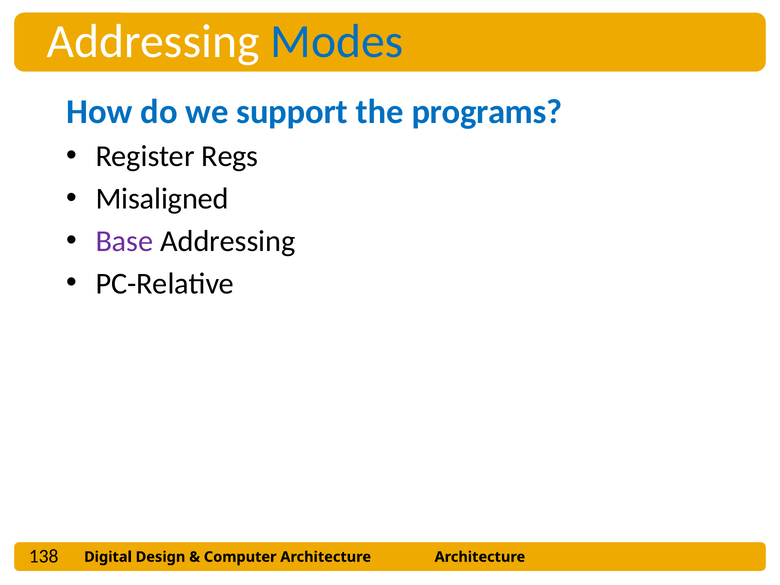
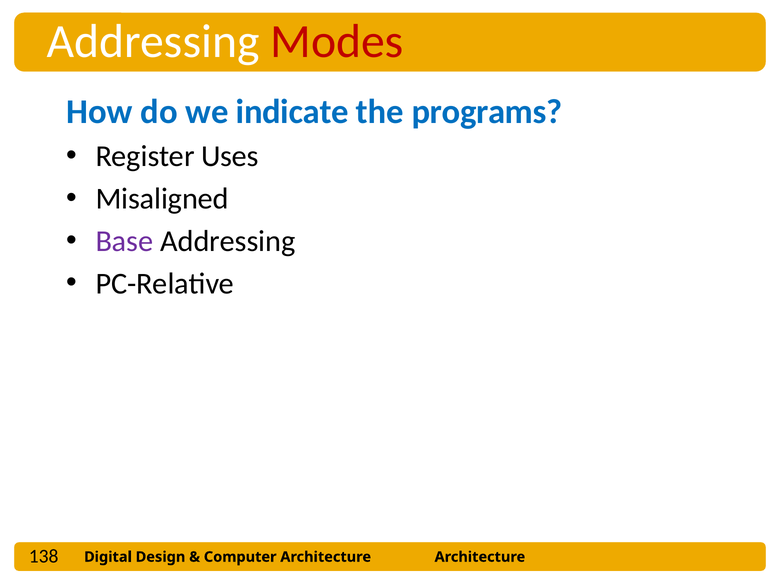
Modes colour: blue -> red (337, 42)
support: support -> indicate (292, 112)
Regs: Regs -> Uses (230, 156)
